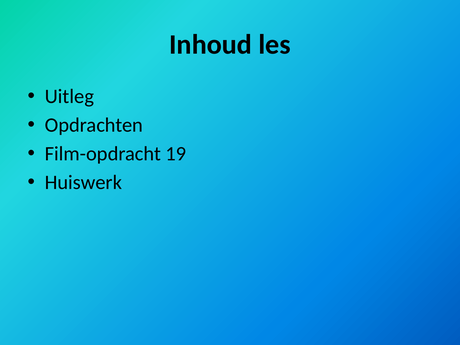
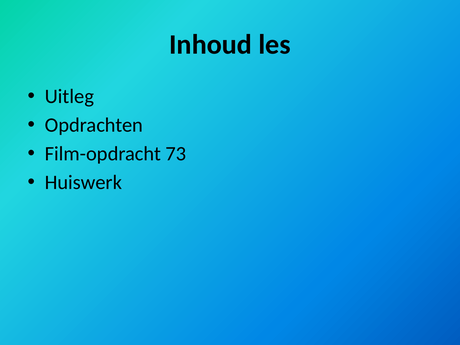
19: 19 -> 73 (176, 154)
